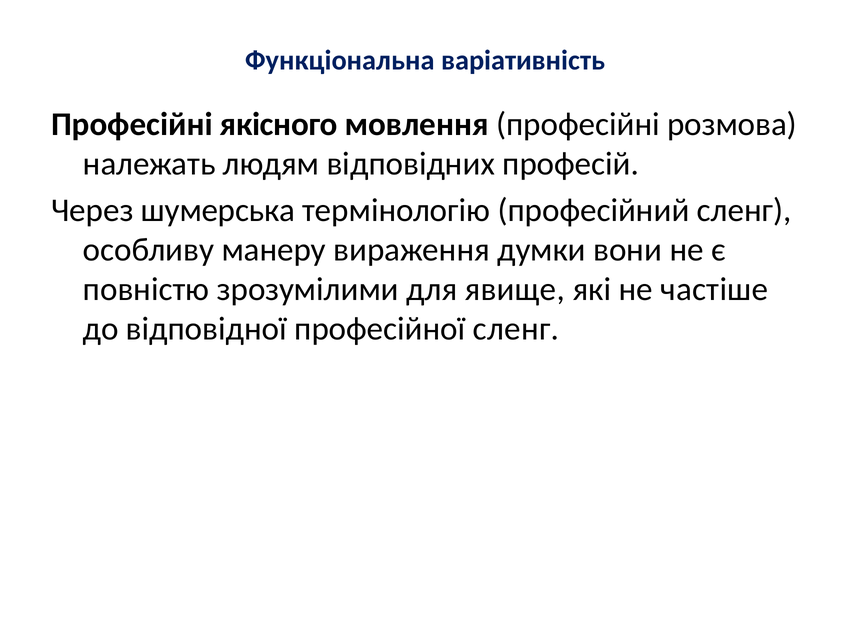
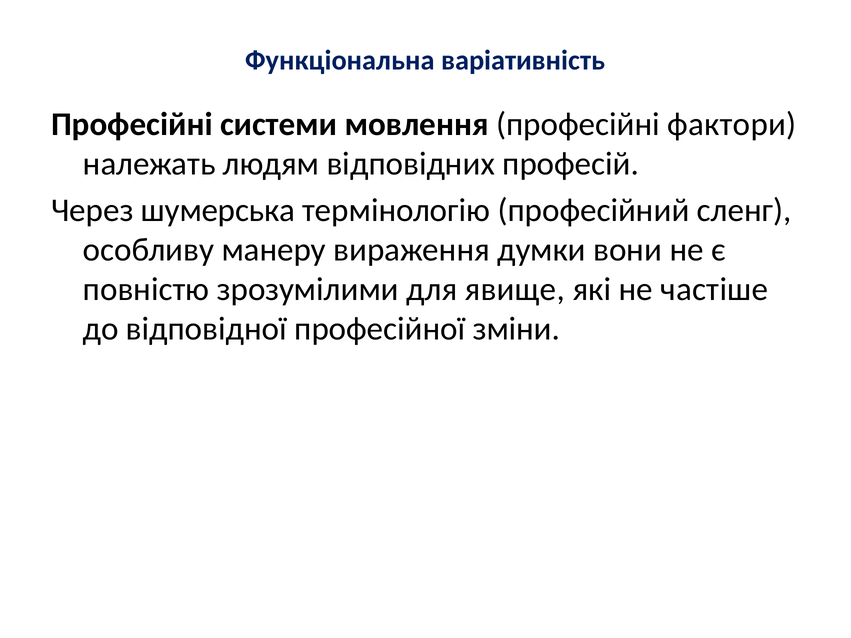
якісного: якісного -> системи (279, 124)
розмова: розмова -> фактори (732, 124)
професійної сленг: сленг -> зміни (516, 329)
